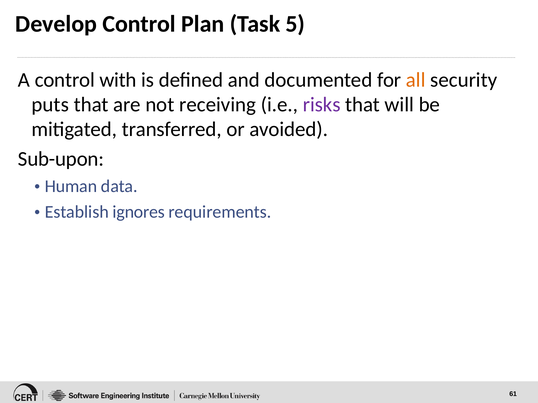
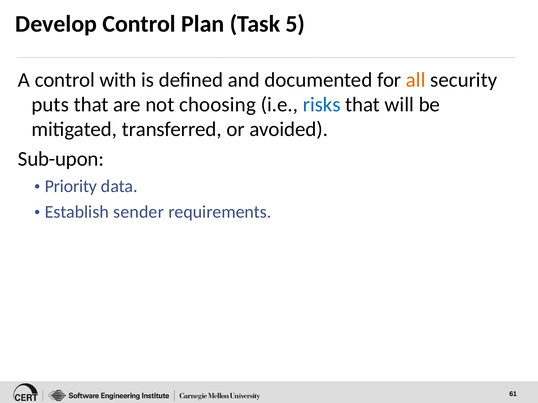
receiving: receiving -> choosing (218, 105)
risks colour: purple -> blue (322, 105)
Human: Human -> Priority (71, 187)
ignores: ignores -> sender (139, 212)
